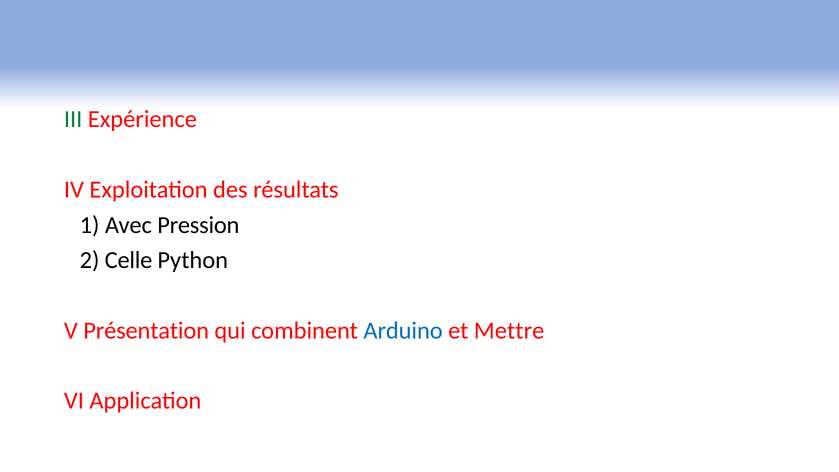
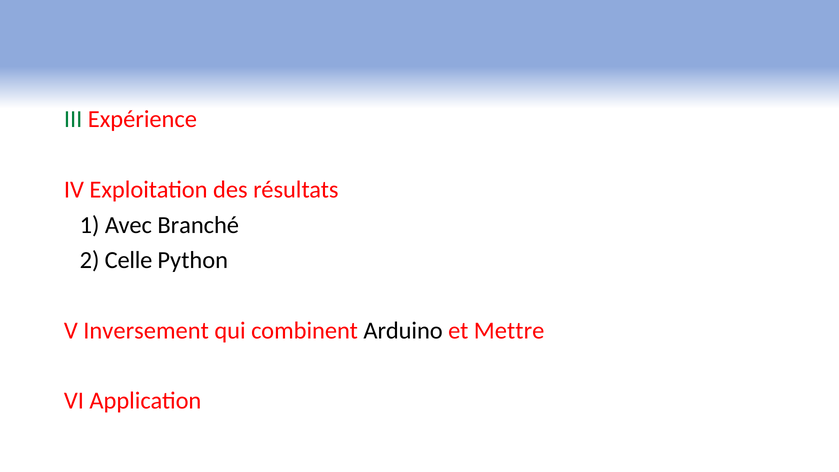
Pression: Pression -> Branché (198, 225)
Présentation: Présentation -> Inversement (146, 330)
Arduino colour: blue -> black (403, 330)
